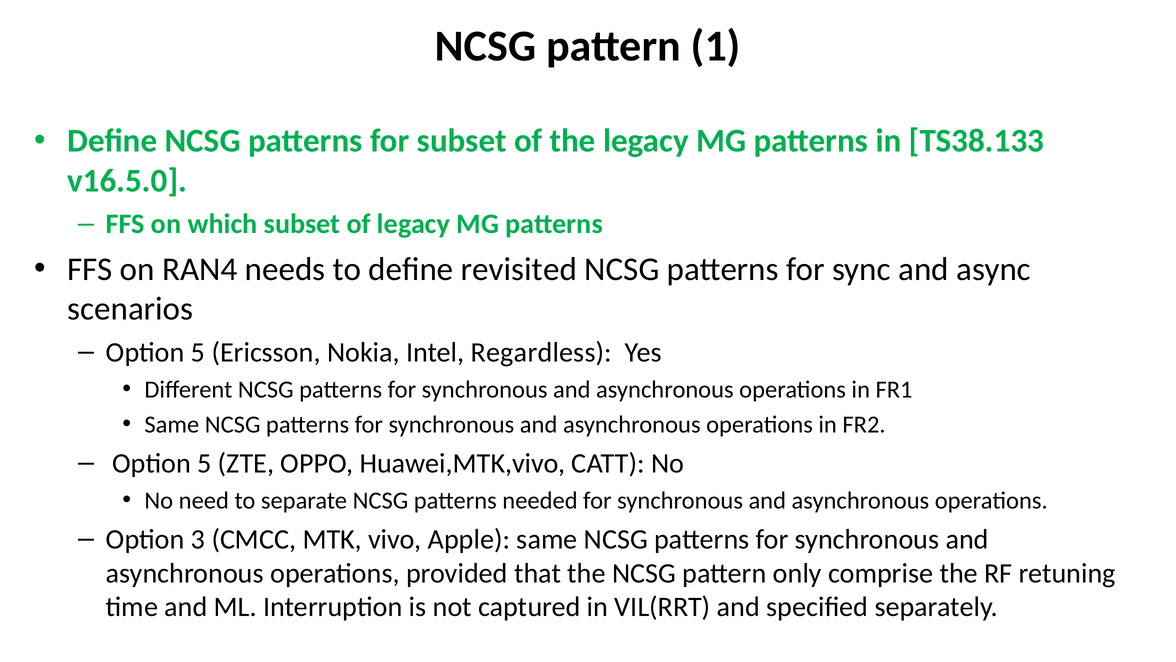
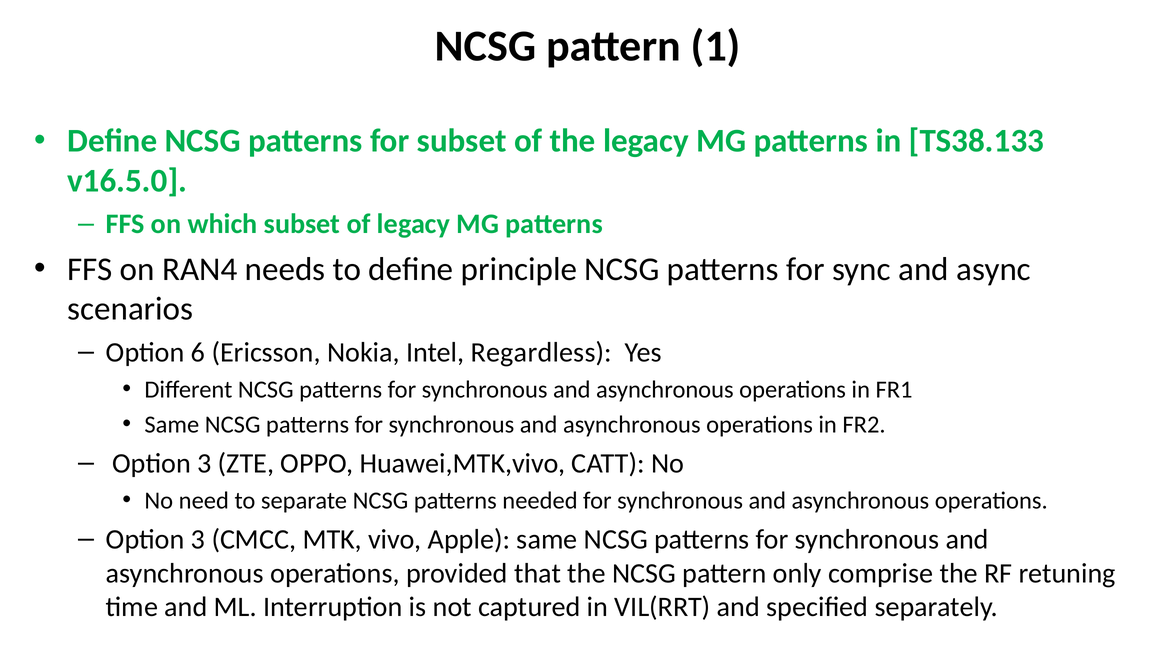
revisited: revisited -> principle (519, 269)
5: 5 -> 6 (198, 352)
5: 5 -> 3 (204, 463)
